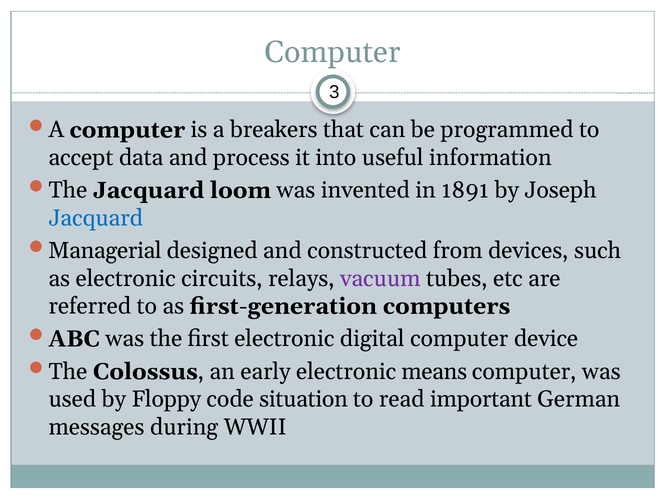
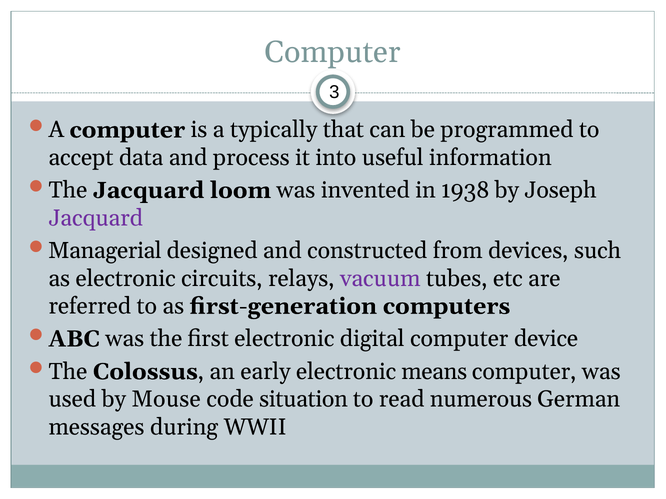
breakers: breakers -> typically (274, 130)
1891: 1891 -> 1938 (465, 190)
Jacquard colour: blue -> purple (96, 218)
Floppy: Floppy -> Mouse (166, 400)
important: important -> numerous (481, 400)
